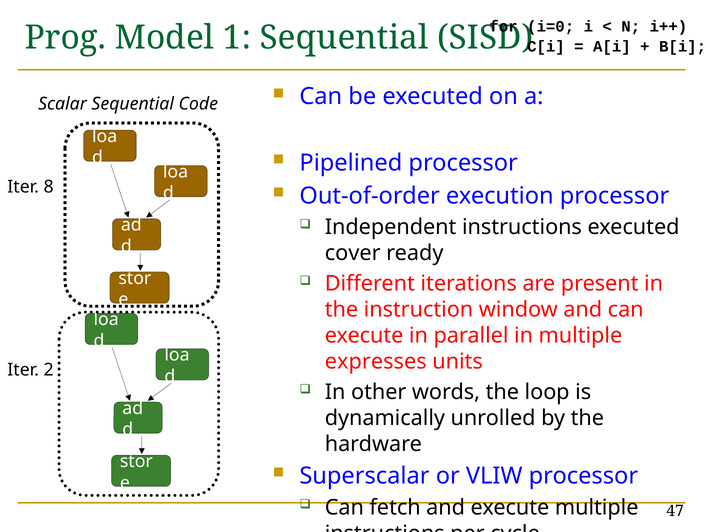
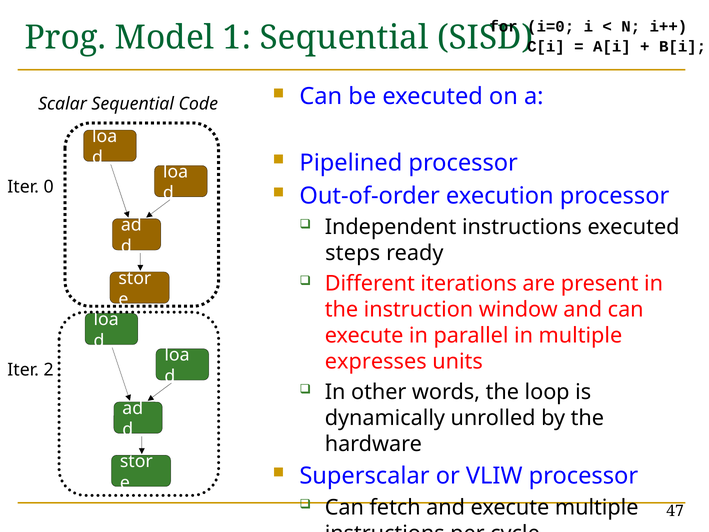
8: 8 -> 0 (49, 187)
cover: cover -> steps (353, 253)
